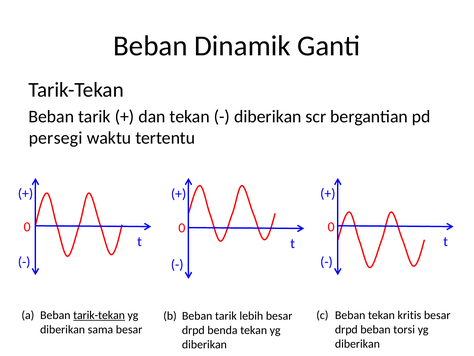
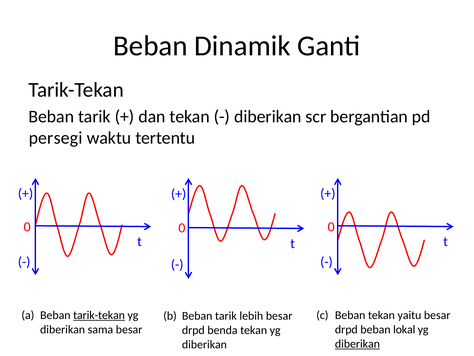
kritis: kritis -> yaitu (409, 315)
torsi: torsi -> lokal (404, 329)
diberikan underline: none -> present (357, 343)
